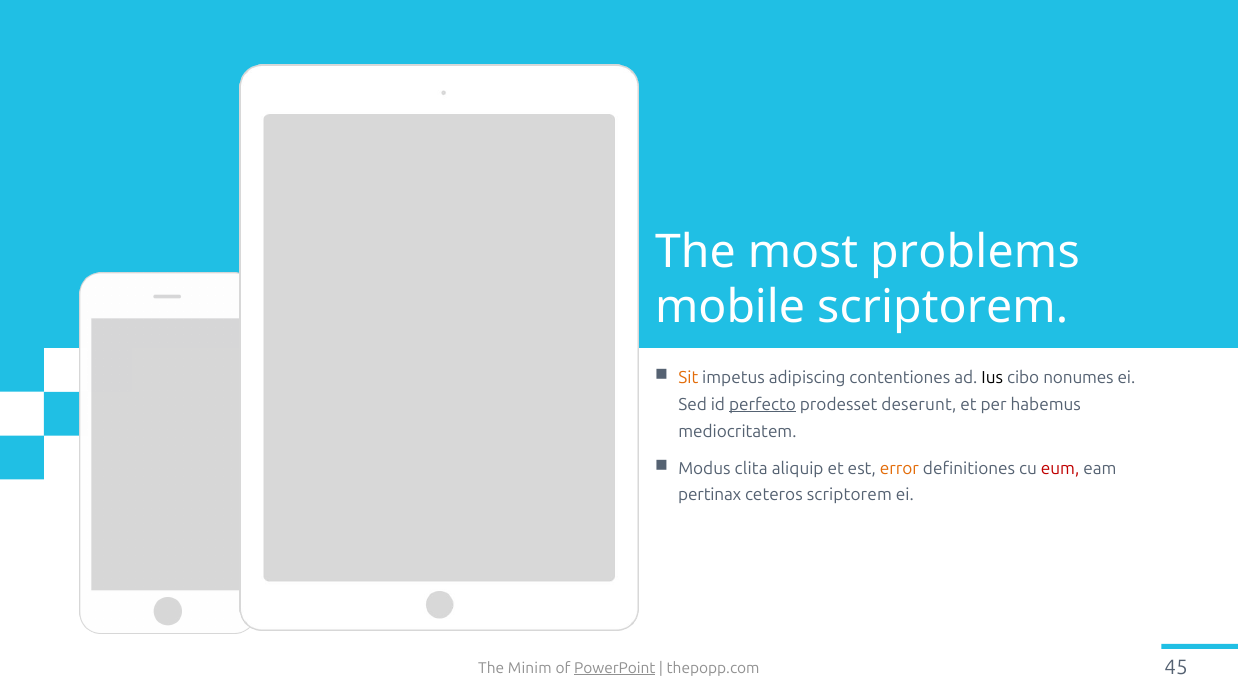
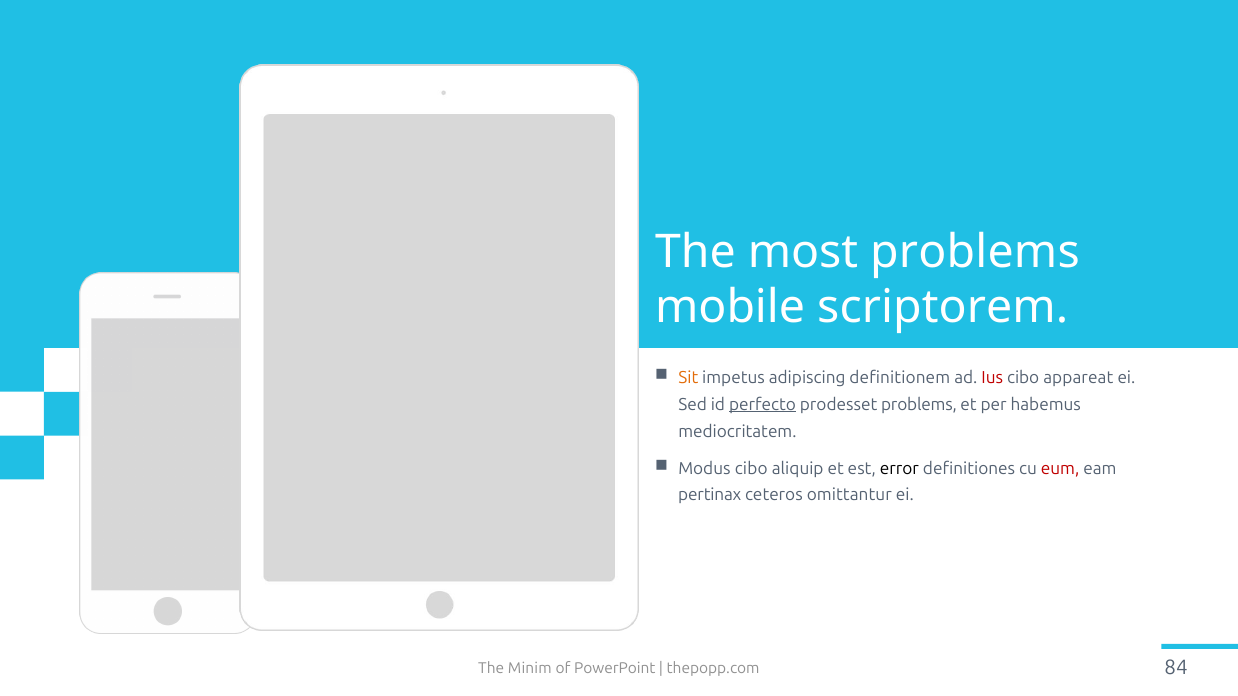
contentiones: contentiones -> definitionem (900, 378)
Ius colour: black -> red (992, 378)
nonumes: nonumes -> appareat (1078, 378)
prodesset deserunt: deserunt -> problems (919, 405)
Modus clita: clita -> cibo (751, 469)
error colour: orange -> black (899, 469)
ceteros scriptorem: scriptorem -> omittantur (849, 495)
PowerPoint underline: present -> none (615, 668)
45: 45 -> 84 (1176, 668)
